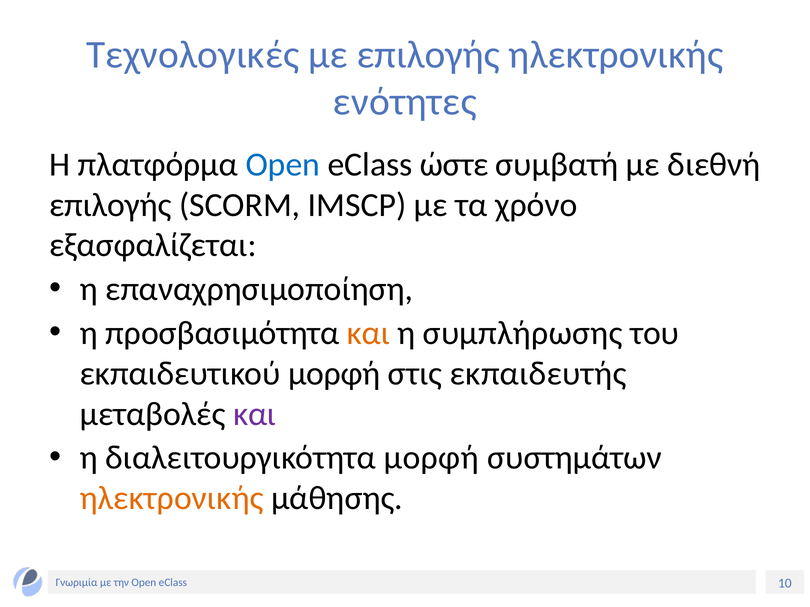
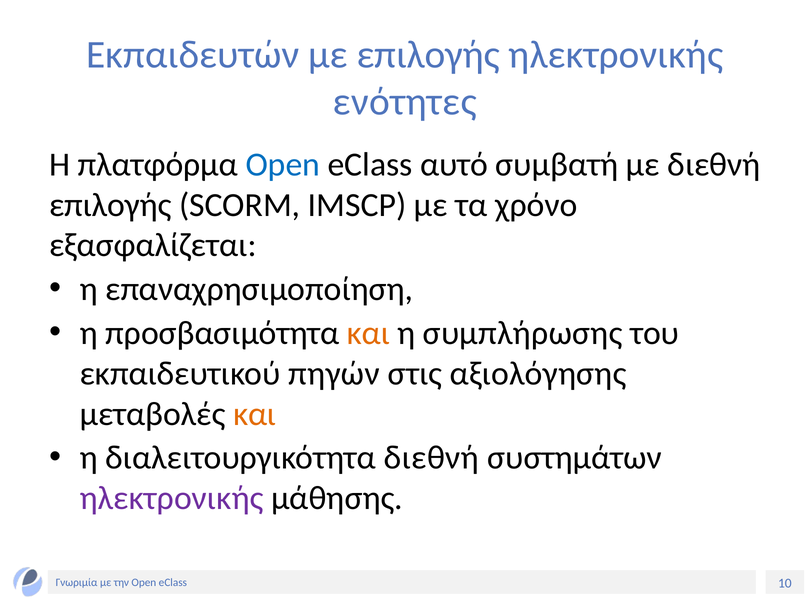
Τεχνολογικές: Τεχνολογικές -> Εκπαιδευτών (193, 55)
ώστε: ώστε -> αυτό (454, 165)
εκπαιδευτικού μορφή: μορφή -> πηγών (334, 374)
εκπαιδευτής: εκπαιδευτής -> αξιολόγησης (538, 374)
και colour: purple -> orange (255, 414)
διαλειτουργικότητα μορφή: μορφή -> διεθνή (431, 458)
ηλεκτρονικής colour: orange -> purple (172, 499)
